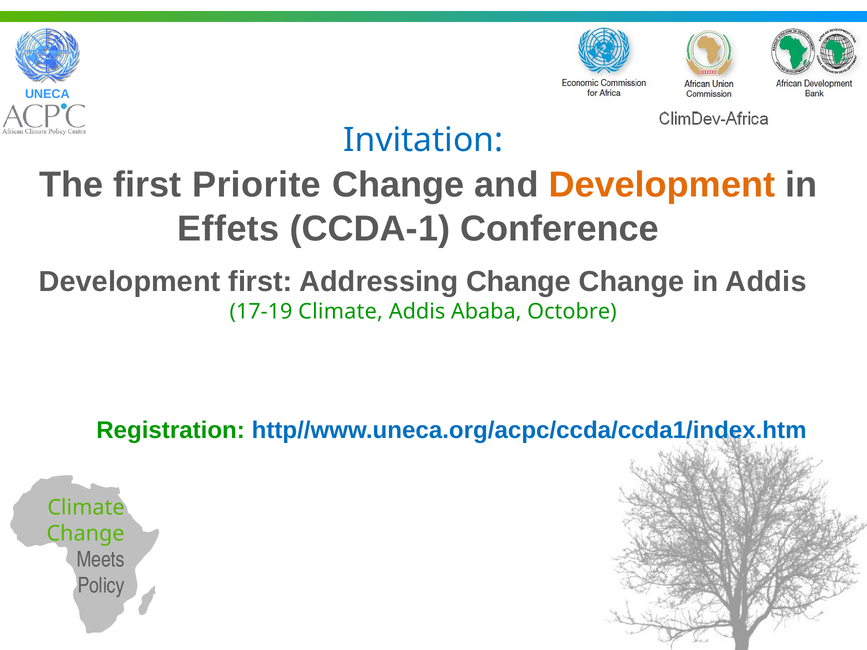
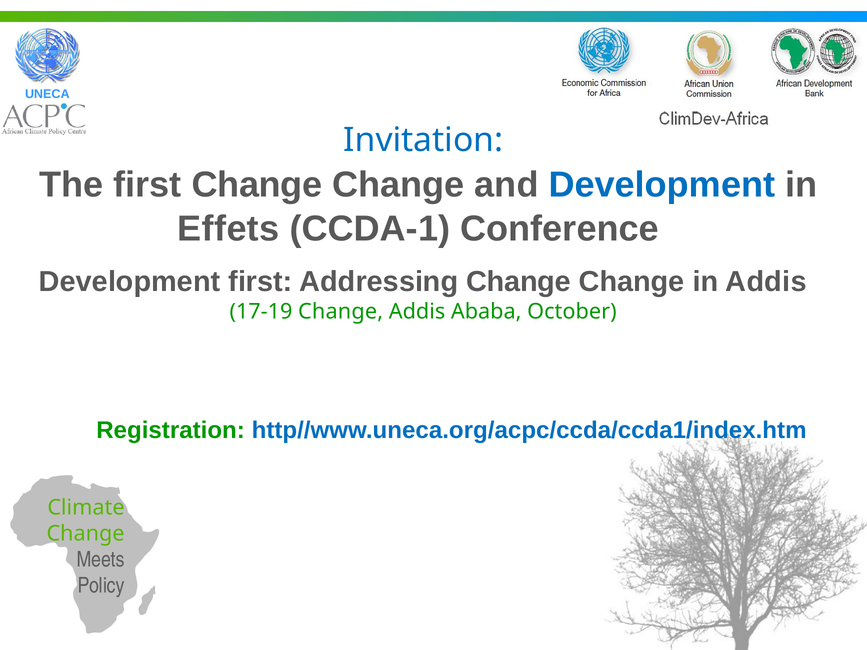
first Priorite: Priorite -> Change (257, 185)
Development colour: orange -> blue (662, 185)
17-19 Climate: Climate -> Change (341, 312)
Octobre: Octobre -> October (572, 312)
